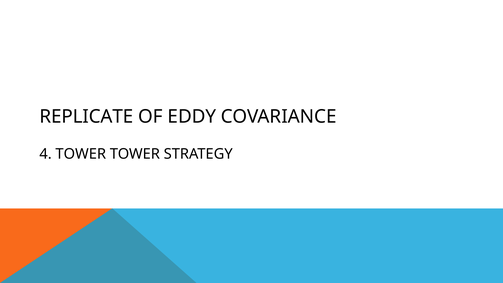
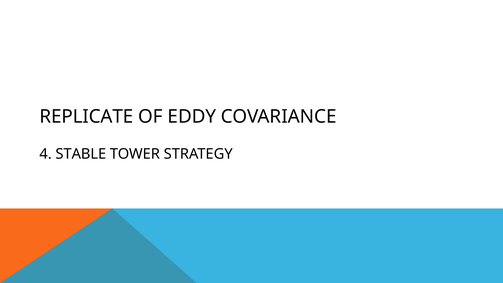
4 TOWER: TOWER -> STABLE (81, 154)
